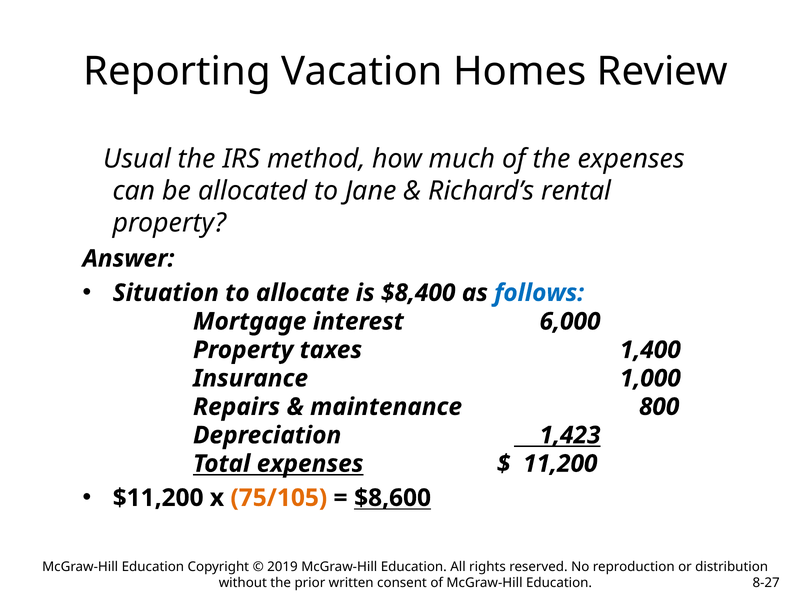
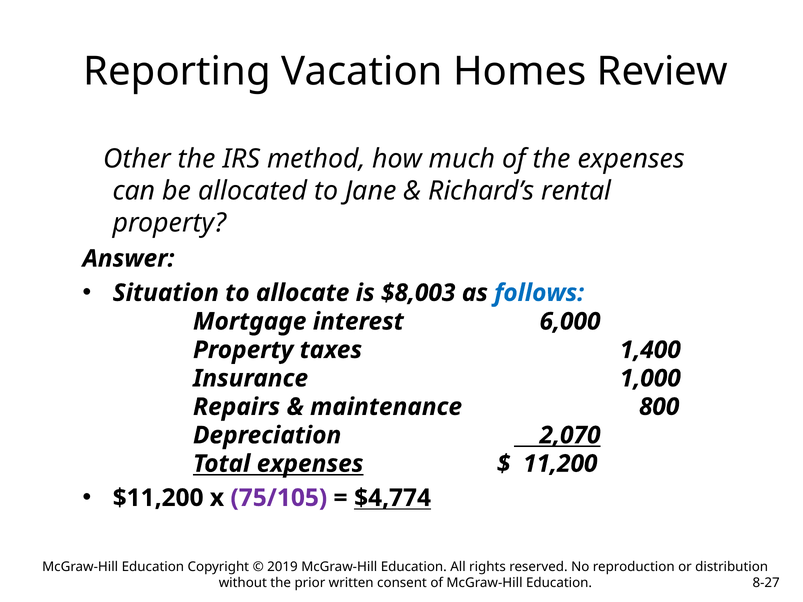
Usual: Usual -> Other (137, 159)
$8,400: $8,400 -> $8,003 (418, 293)
1,423: 1,423 -> 2,070 (570, 435)
75/105 colour: orange -> purple (279, 498)
$8,600: $8,600 -> $4,774 (393, 498)
